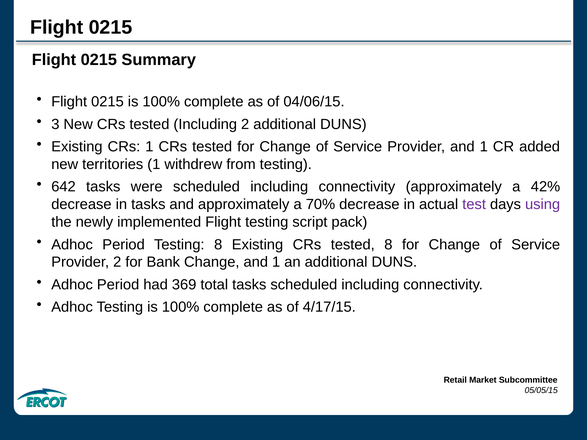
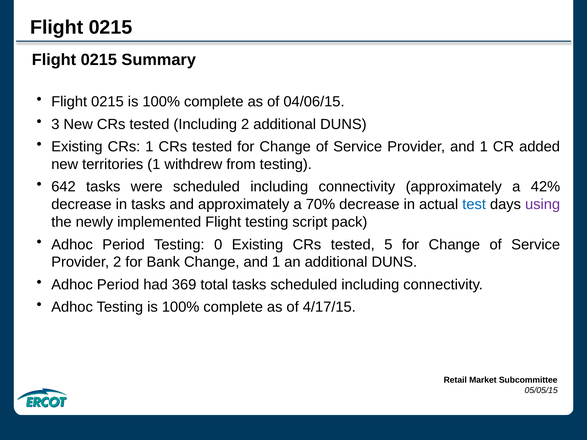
test colour: purple -> blue (474, 205)
Testing 8: 8 -> 0 (218, 245)
tested 8: 8 -> 5 (388, 245)
